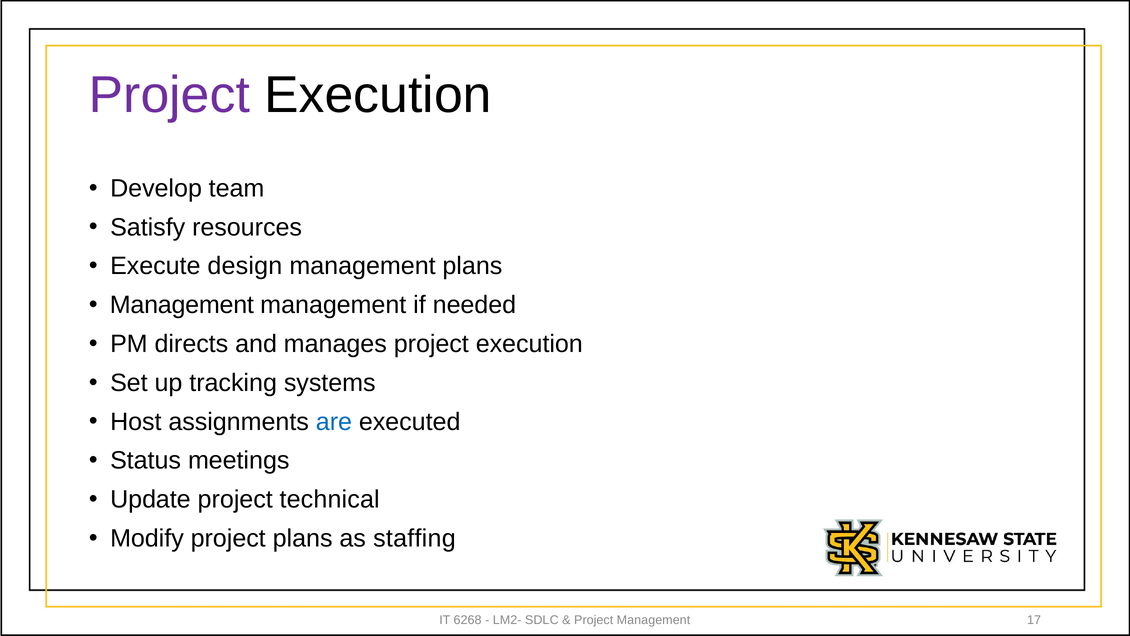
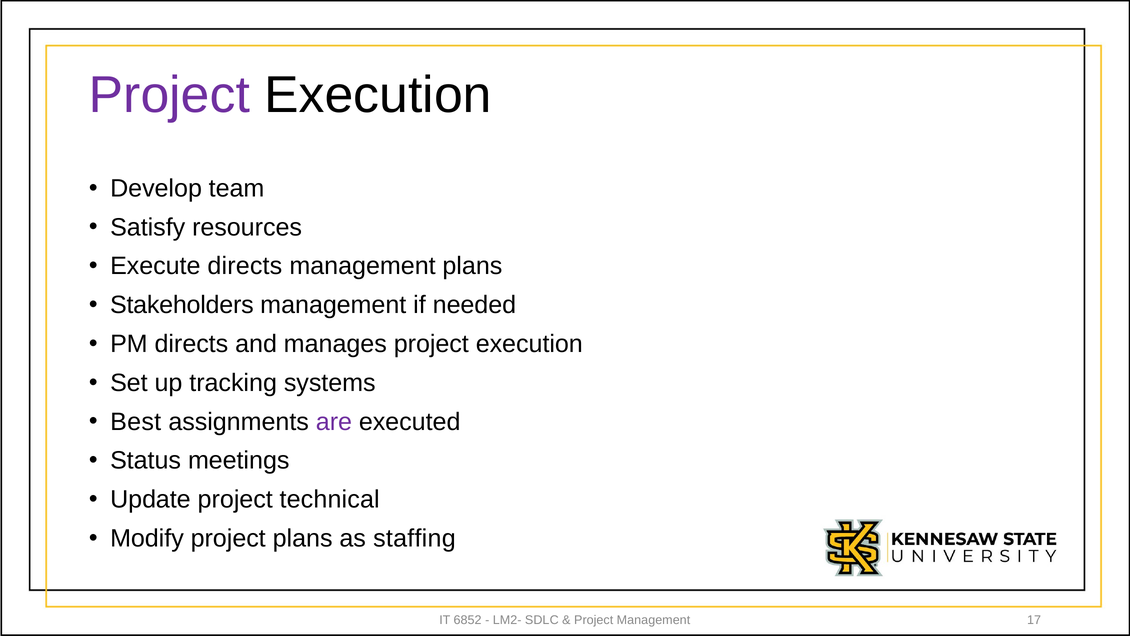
Execute design: design -> directs (245, 266)
Management: Management -> Stakeholders (182, 305)
Host: Host -> Best (136, 422)
are colour: blue -> purple (334, 422)
6268: 6268 -> 6852 (468, 620)
